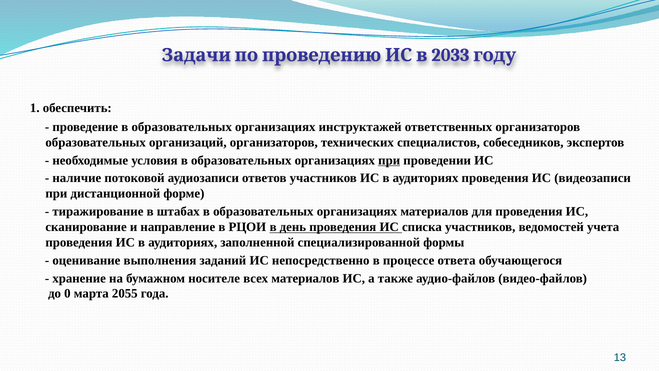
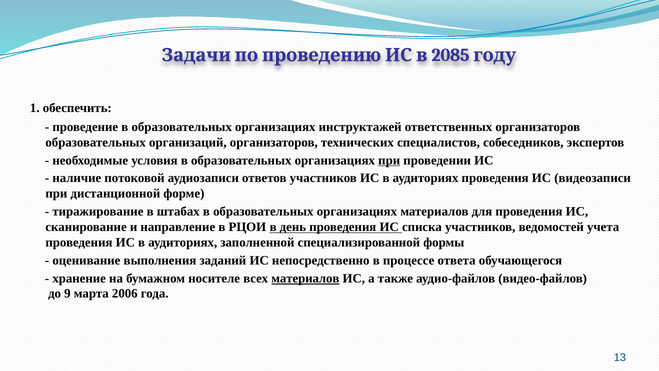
2033: 2033 -> 2085 (451, 55)
материалов underline: none -> present (305, 278)
0: 0 -> 9 (67, 294)
2055: 2055 -> 2006 (125, 294)
